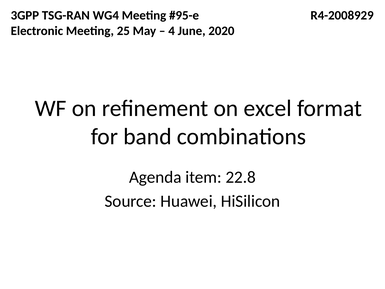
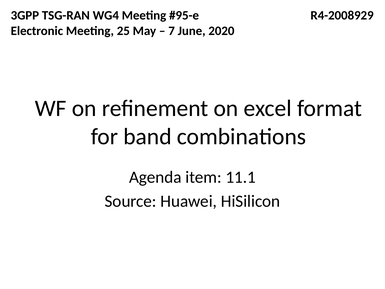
4: 4 -> 7 (172, 31)
22.8: 22.8 -> 11.1 (241, 177)
